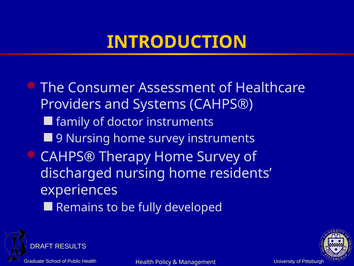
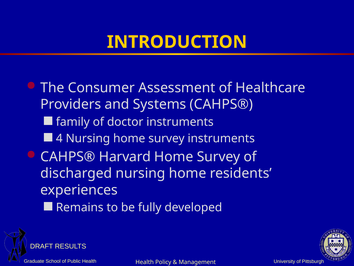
9: 9 -> 4 (59, 138)
Therapy: Therapy -> Harvard (125, 157)
